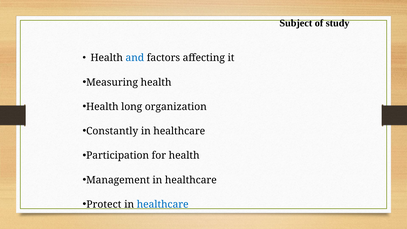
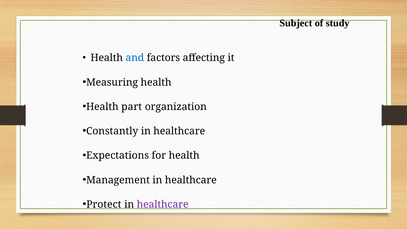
long: long -> part (132, 107)
Participation: Participation -> Expectations (118, 156)
healthcare colour: blue -> purple (163, 204)
